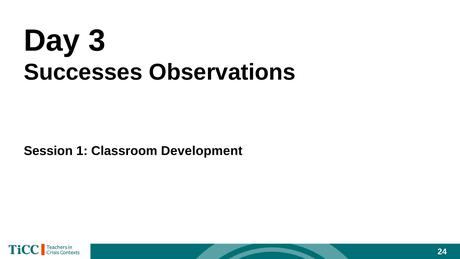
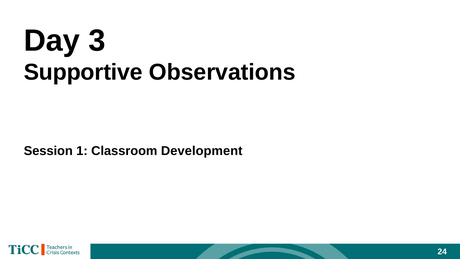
Successes: Successes -> Supportive (83, 72)
